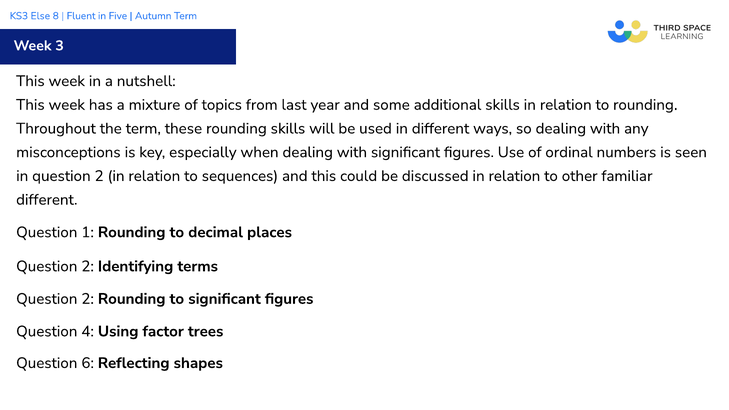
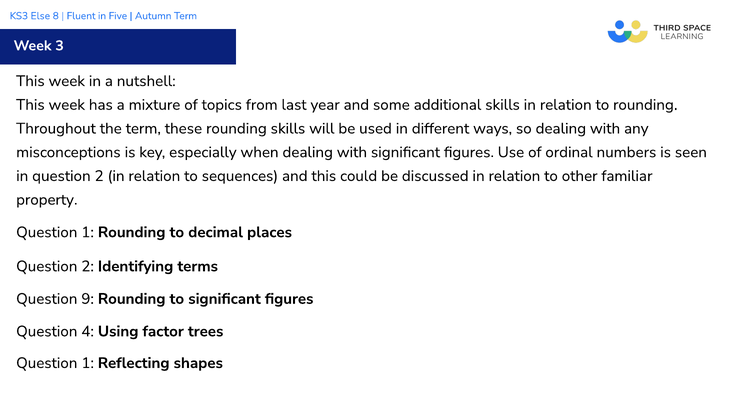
different: different -> property (47, 200)
2: 2 -> 9 (88, 299)
6: 6 -> 1 (88, 363)
